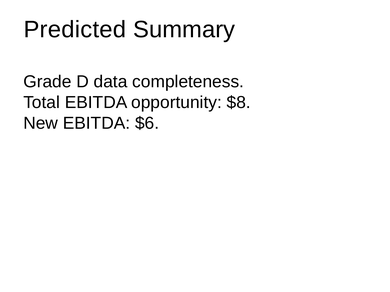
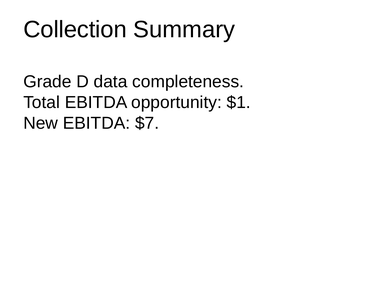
Predicted: Predicted -> Collection (75, 30)
$8: $8 -> $1 (239, 103)
$6: $6 -> $7 (147, 123)
